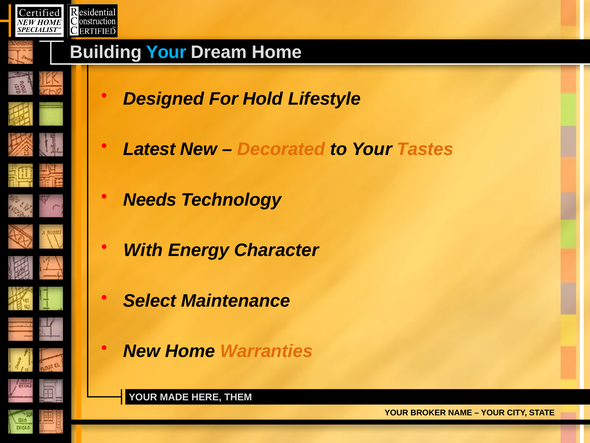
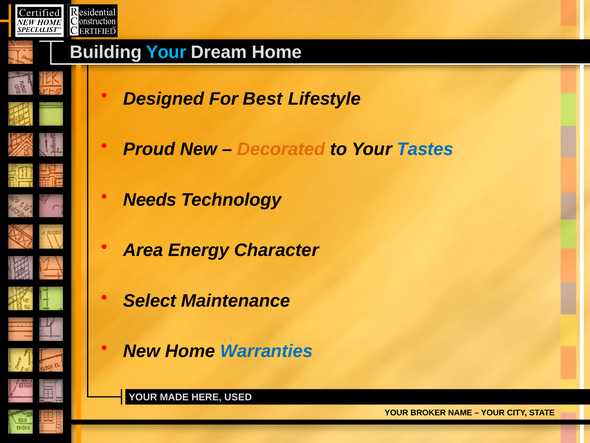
Hold: Hold -> Best (263, 99)
Latest: Latest -> Proud (149, 149)
Tastes colour: orange -> blue (425, 149)
With: With -> Area (143, 250)
Warranties colour: orange -> blue (266, 351)
THEM: THEM -> USED (238, 397)
